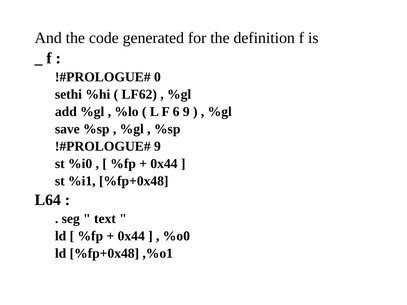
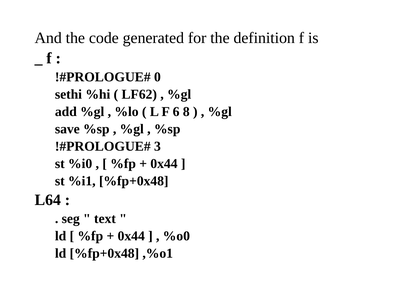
6 9: 9 -> 8 (186, 112)
9: 9 -> 3 (157, 146)
